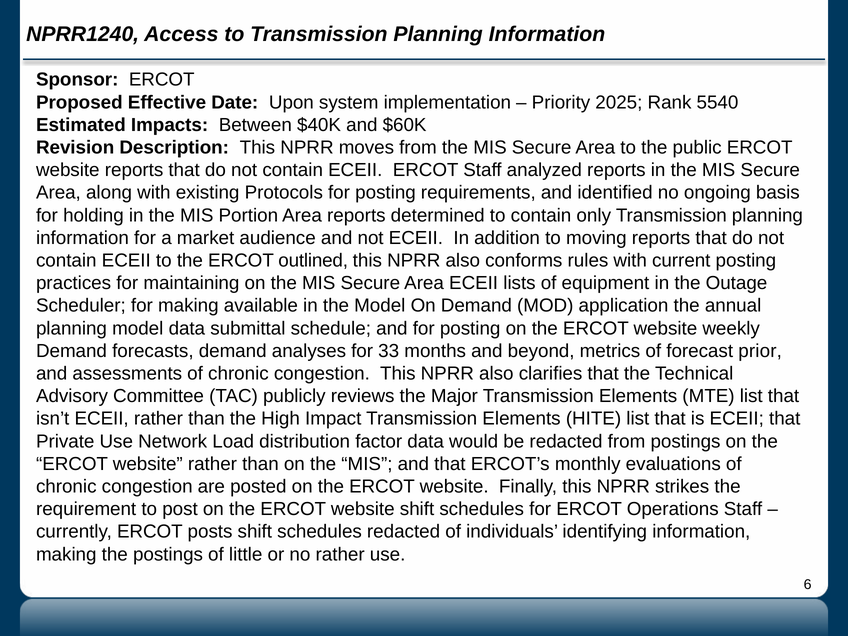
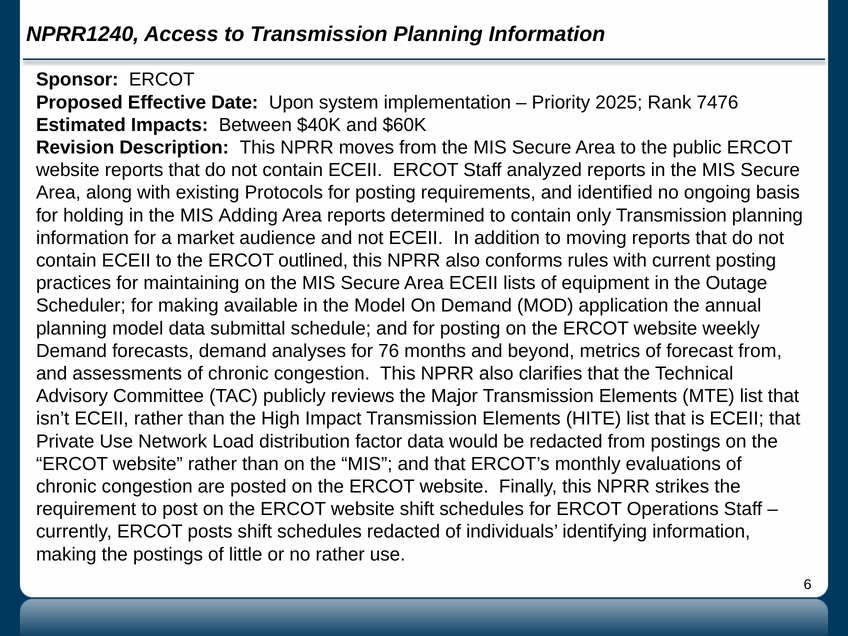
5540: 5540 -> 7476 (718, 102)
Portion: Portion -> Adding (248, 215)
33: 33 -> 76 (389, 351)
forecast prior: prior -> from (760, 351)
